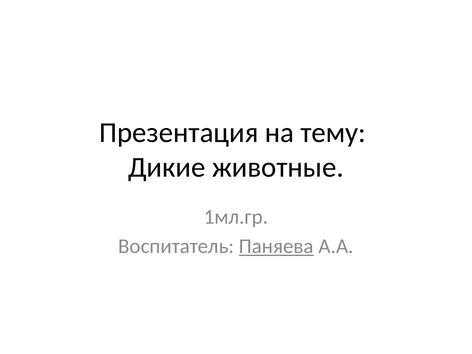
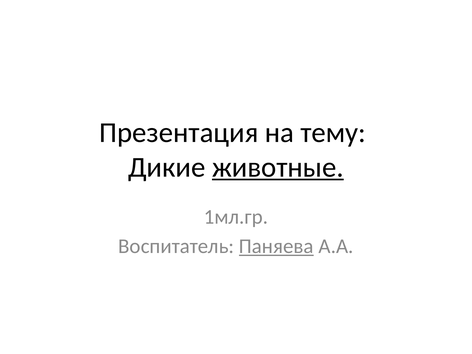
животные underline: none -> present (278, 167)
